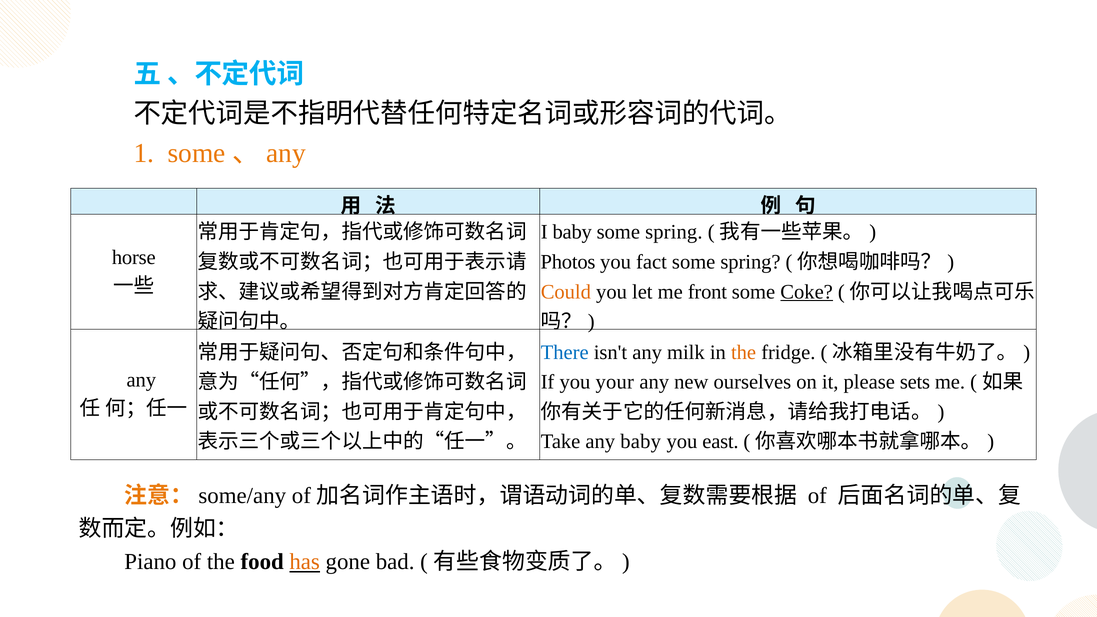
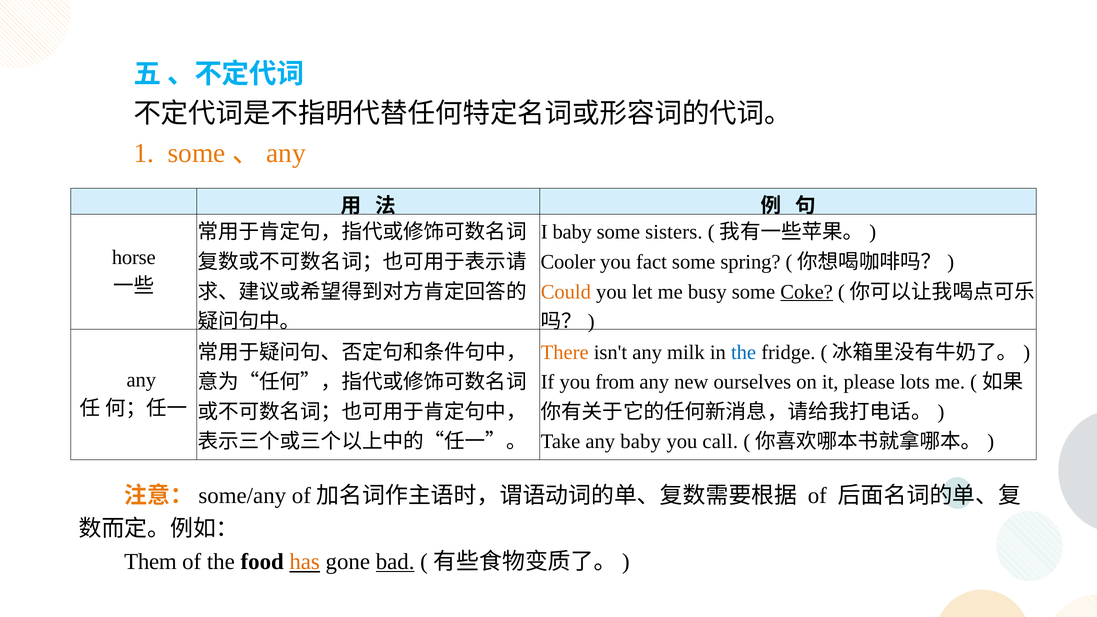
spring: spring -> sisters (674, 232)
Photos: Photos -> Cooler (568, 262)
front: front -> busy (707, 292)
There colour: blue -> orange (565, 352)
the colour: orange -> blue (744, 352)
your: your -> from (615, 382)
sets: sets -> lots (915, 382)
east: east -> call (720, 442)
Piano: Piano -> Them (150, 562)
bad underline: none -> present (395, 562)
